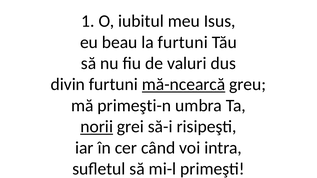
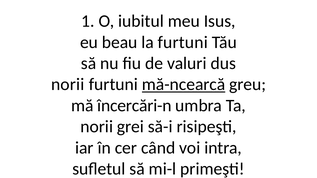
divin: divin -> norii (68, 85)
primeşti-n: primeşti-n -> încercări-n (134, 106)
norii underline: present -> none (97, 127)
